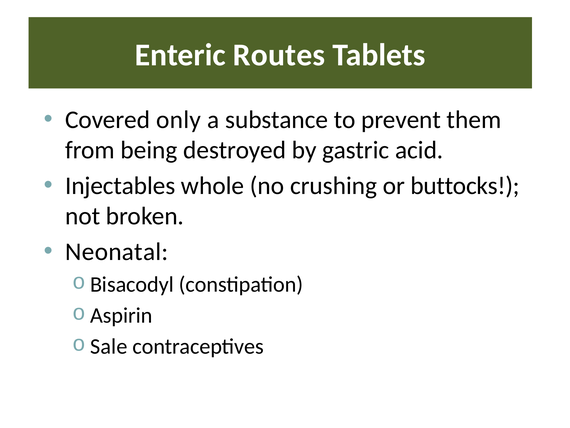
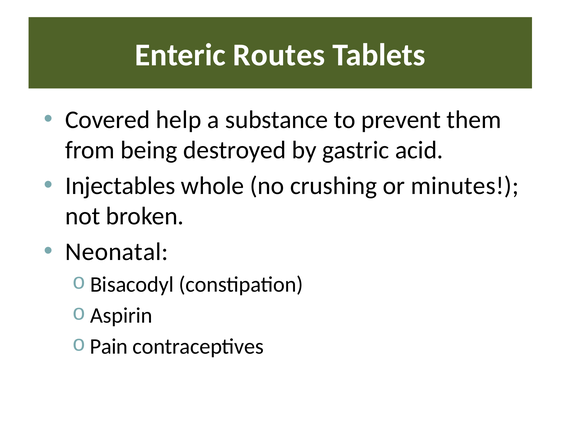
only: only -> help (179, 120)
buttocks: buttocks -> minutes (465, 185)
Sale: Sale -> Pain (109, 346)
